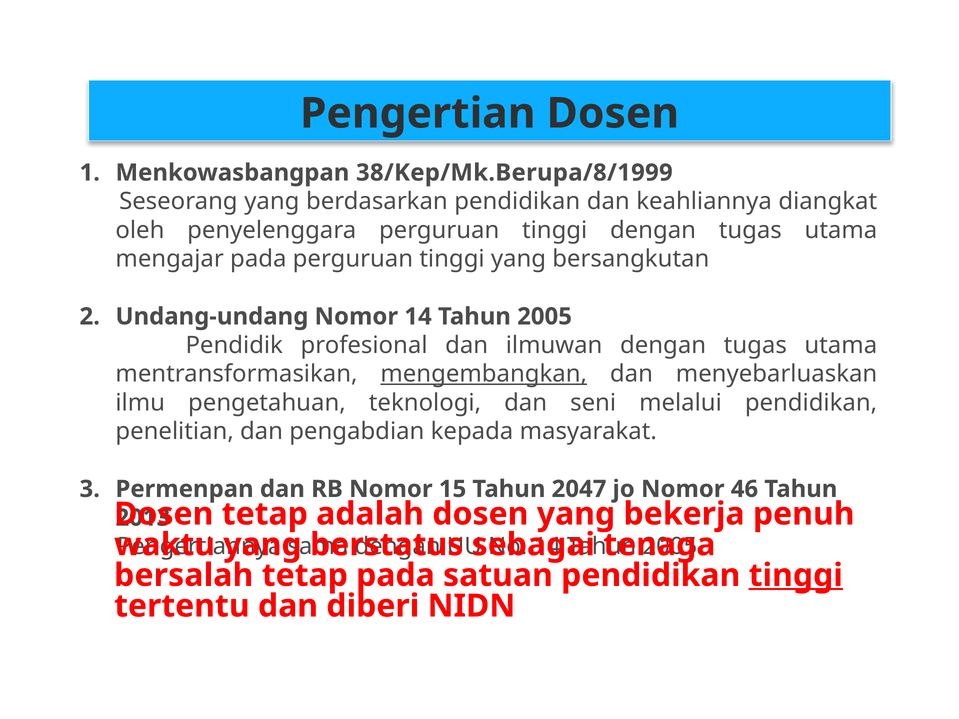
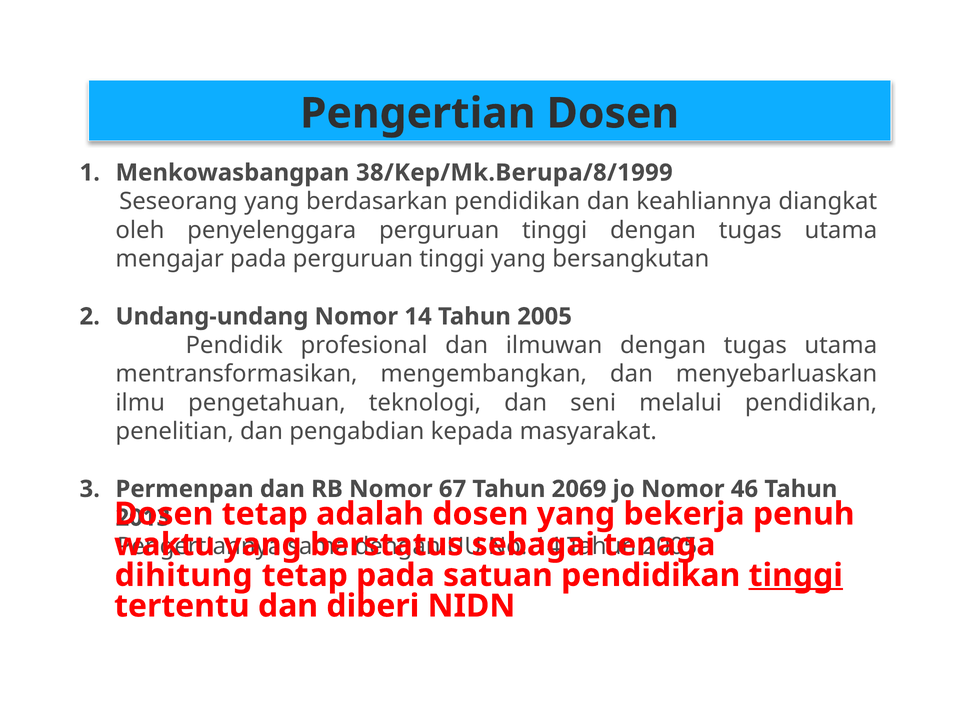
mengembangkan underline: present -> none (484, 374)
15: 15 -> 67 (453, 489)
2047: 2047 -> 2069 (579, 489)
bersalah: bersalah -> dihitung (184, 576)
